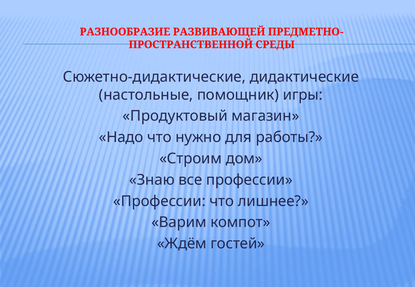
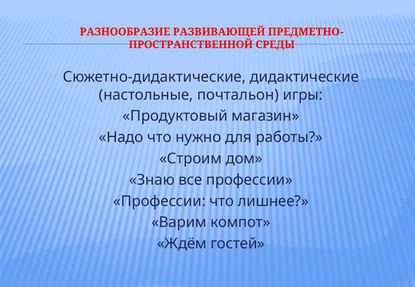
помощник: помощник -> почтальон (238, 95)
